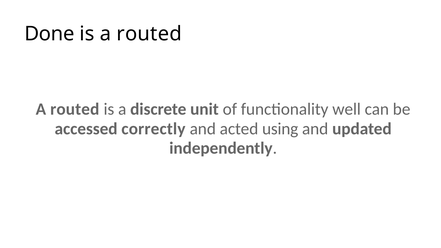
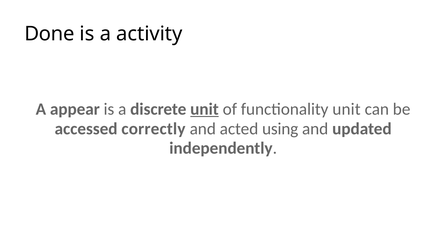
is a routed: routed -> activity (149, 34)
routed: routed -> appear (75, 109)
unit underline: none -> present (204, 109)
functionality well: well -> unit (346, 109)
